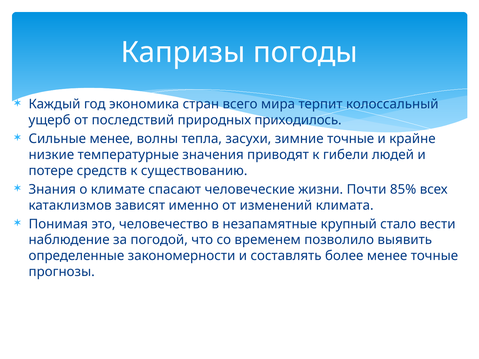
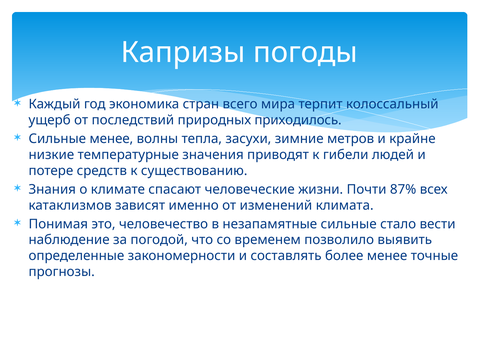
зимние точные: точные -> метров (351, 139)
85%: 85% -> 87% (403, 189)
незапамятные крупный: крупный -> сильные (349, 224)
